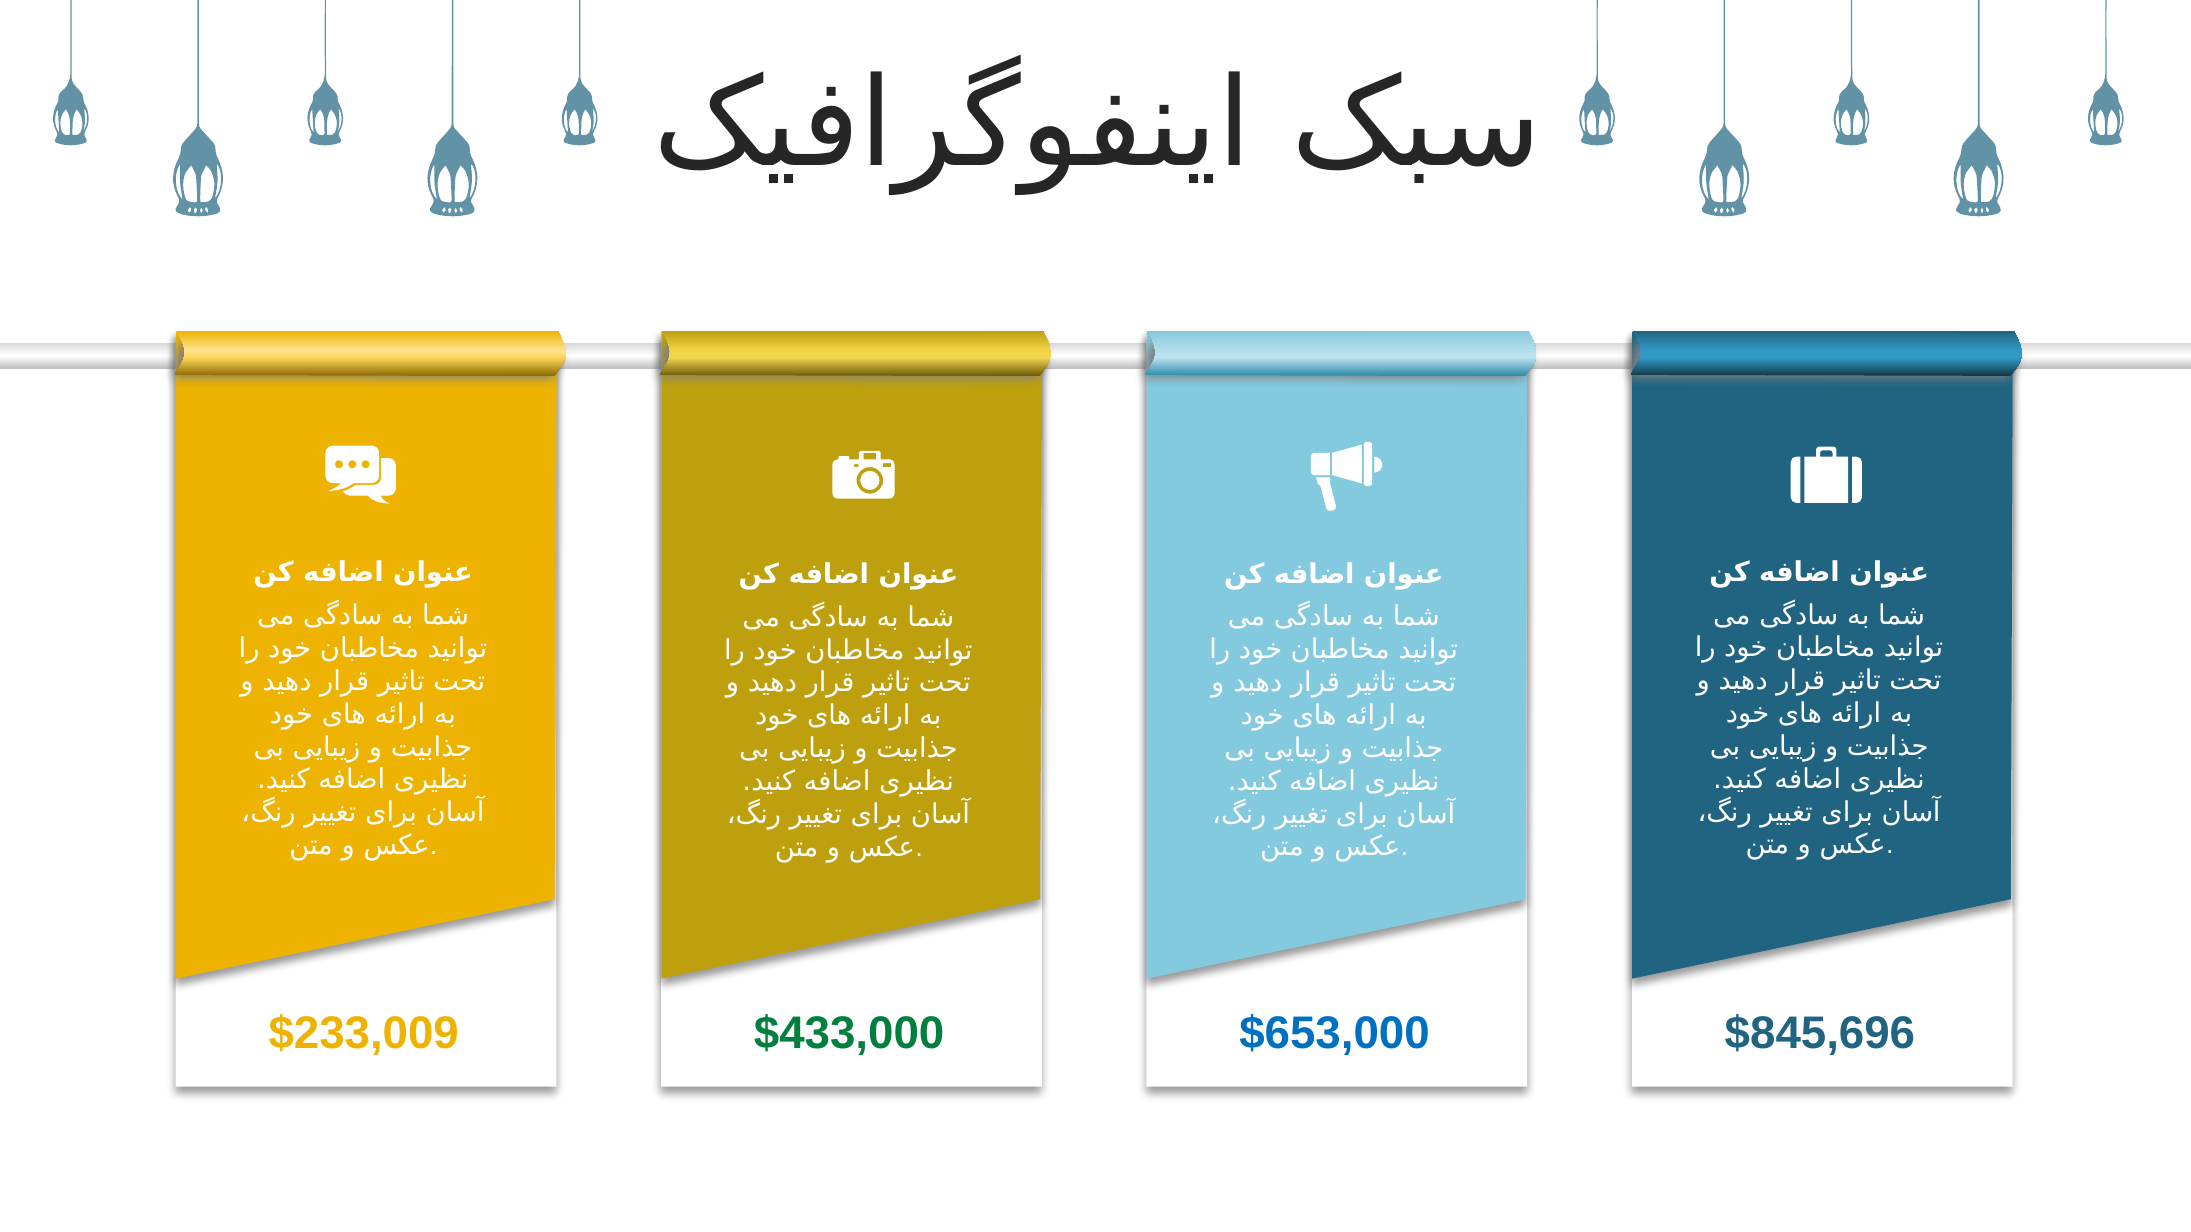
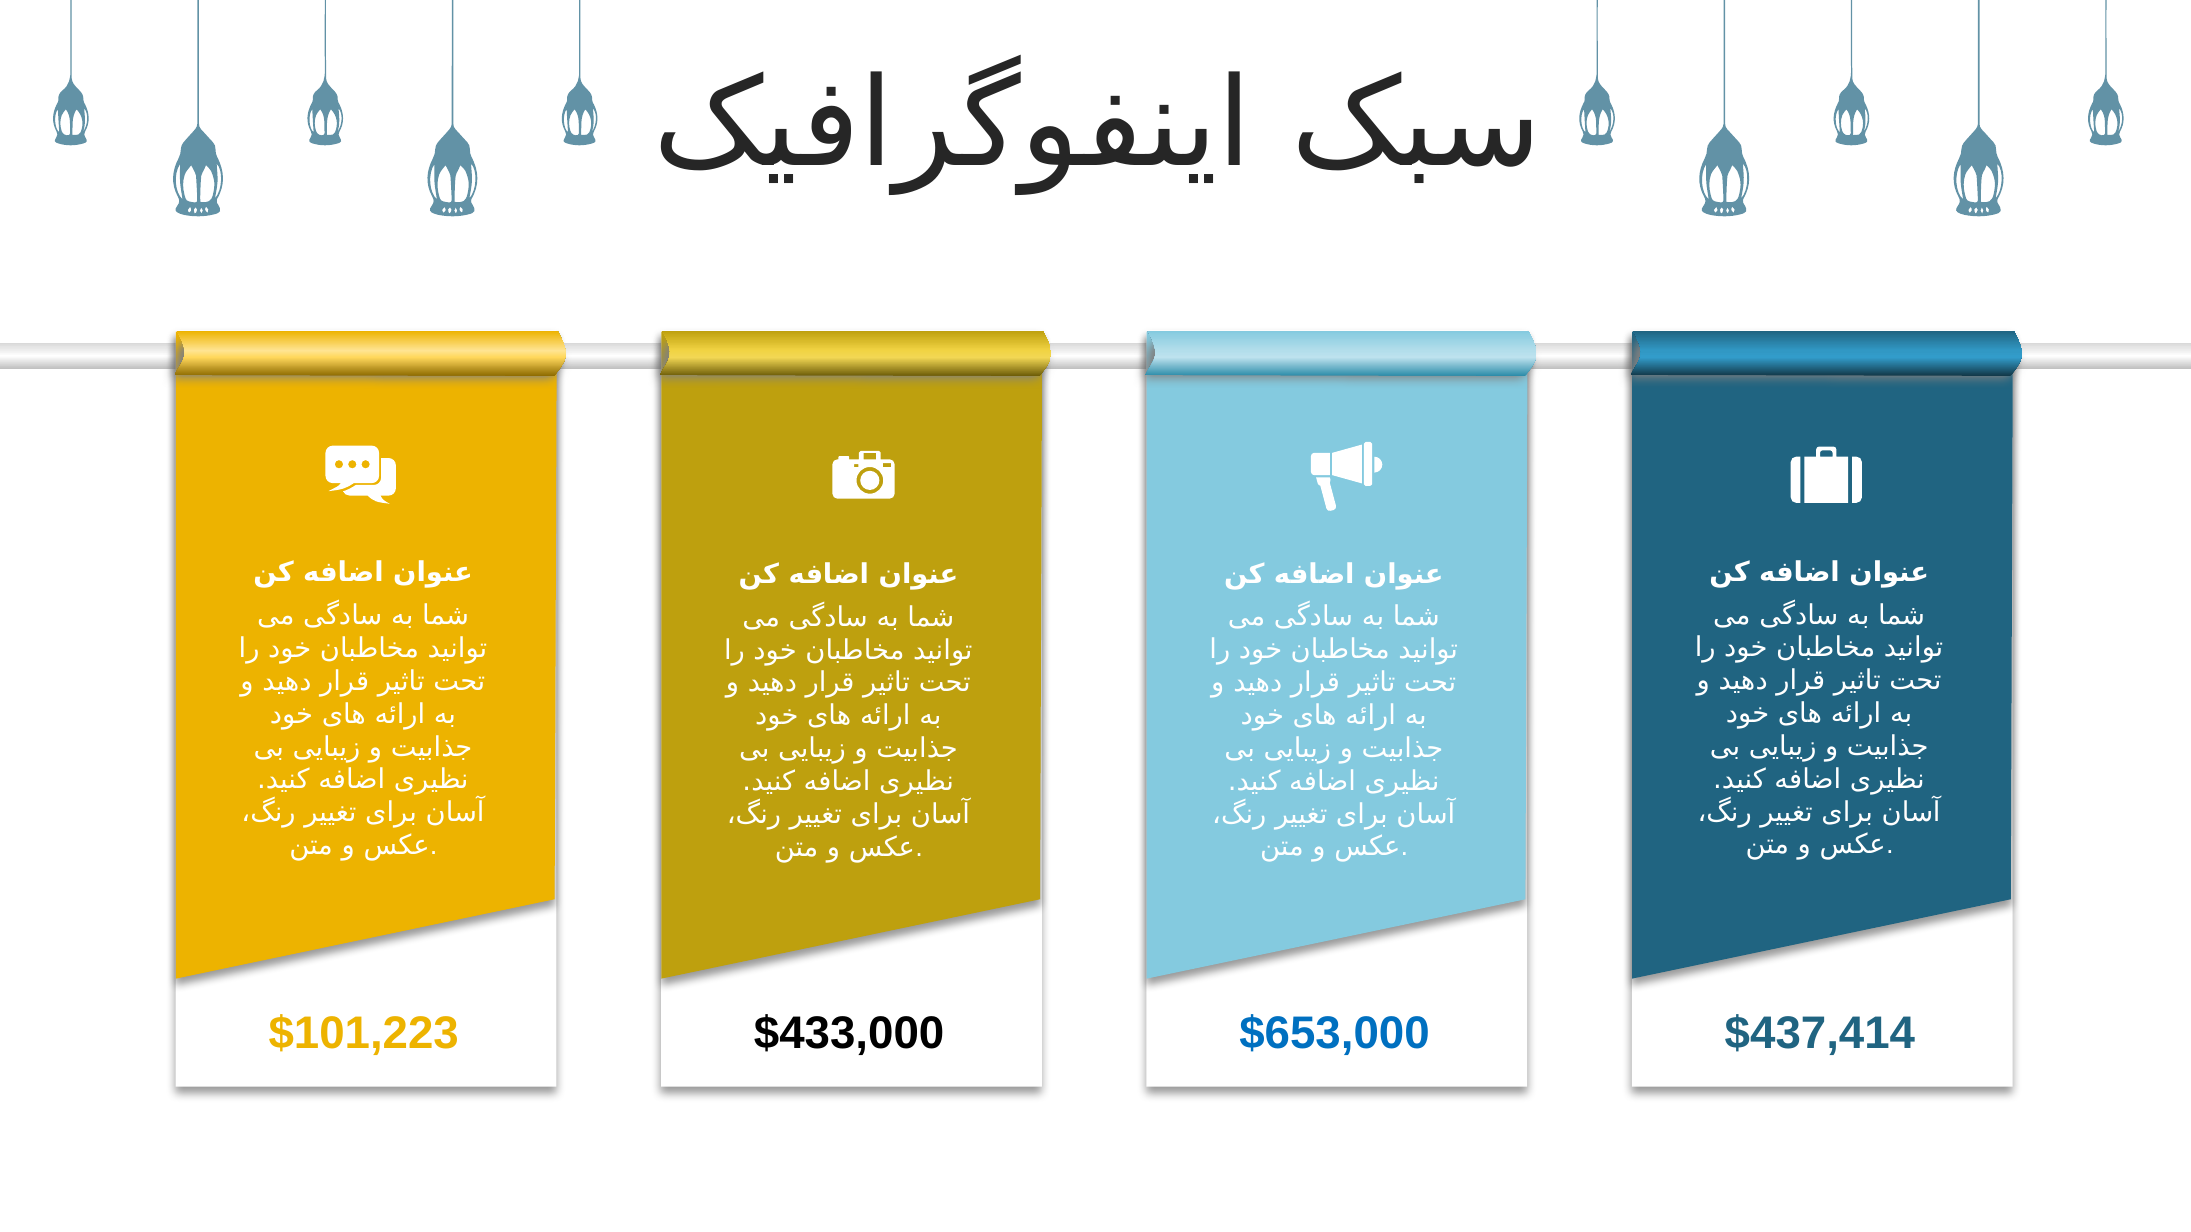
$233,009: $233,009 -> $101,223 (364, 1034)
$433,000 colour: green -> black (849, 1034)
$845,696: $845,696 -> $437,414 (1820, 1034)
